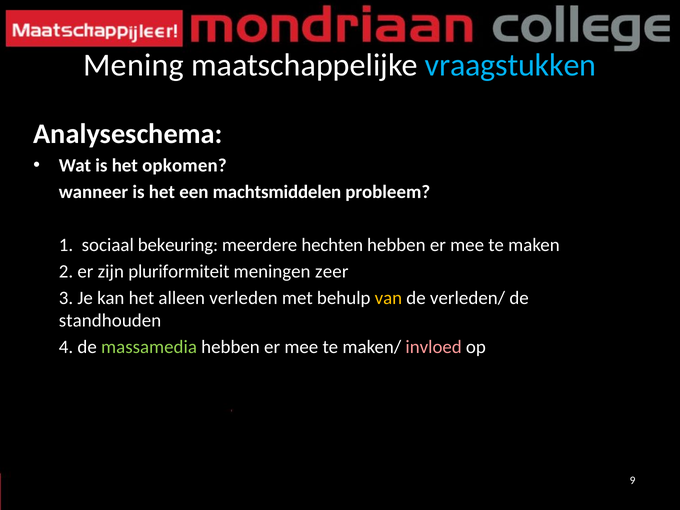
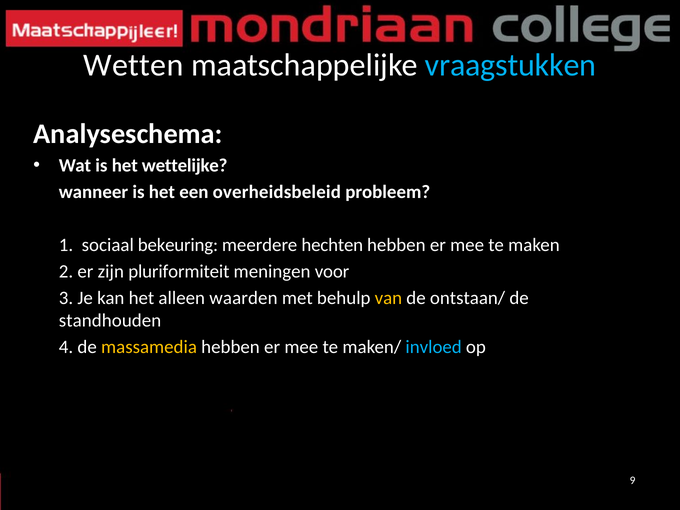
Mening: Mening -> Wetten (133, 65)
opkomen: opkomen -> wettelijke (185, 165)
machtsmiddelen: machtsmiddelen -> overheidsbeleid (277, 192)
zeer: zeer -> voor (332, 271)
verleden: verleden -> waarden (243, 298)
verleden/: verleden/ -> ontstaan/ (468, 298)
massamedia colour: light green -> yellow (149, 347)
invloed colour: pink -> light blue (434, 347)
